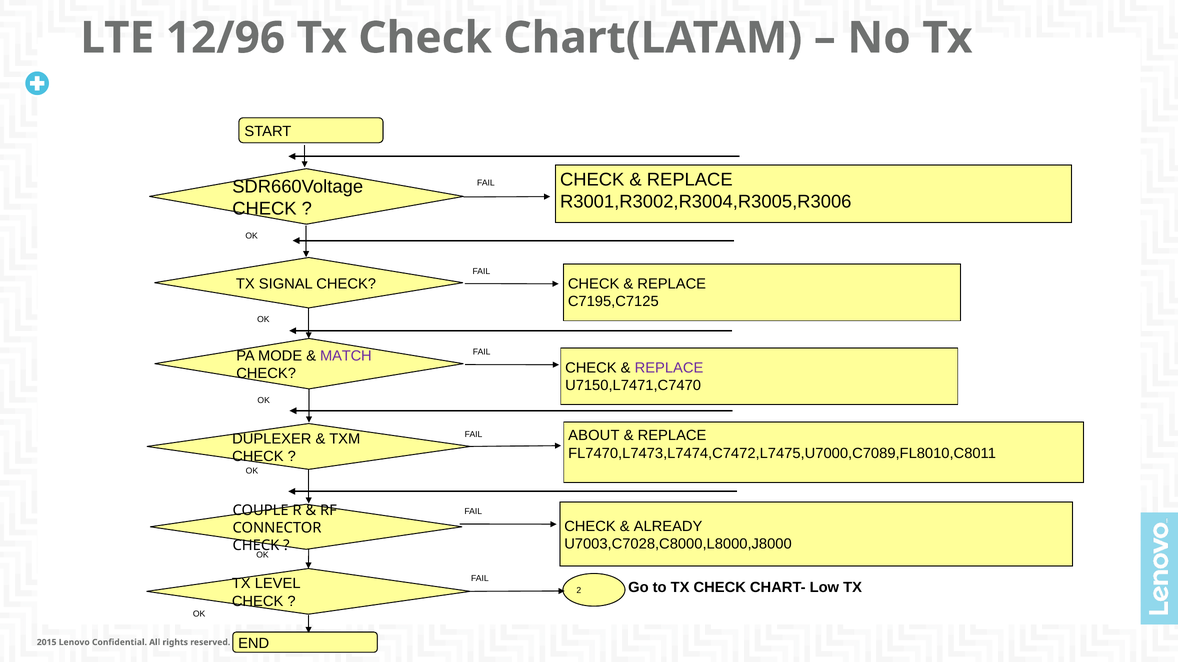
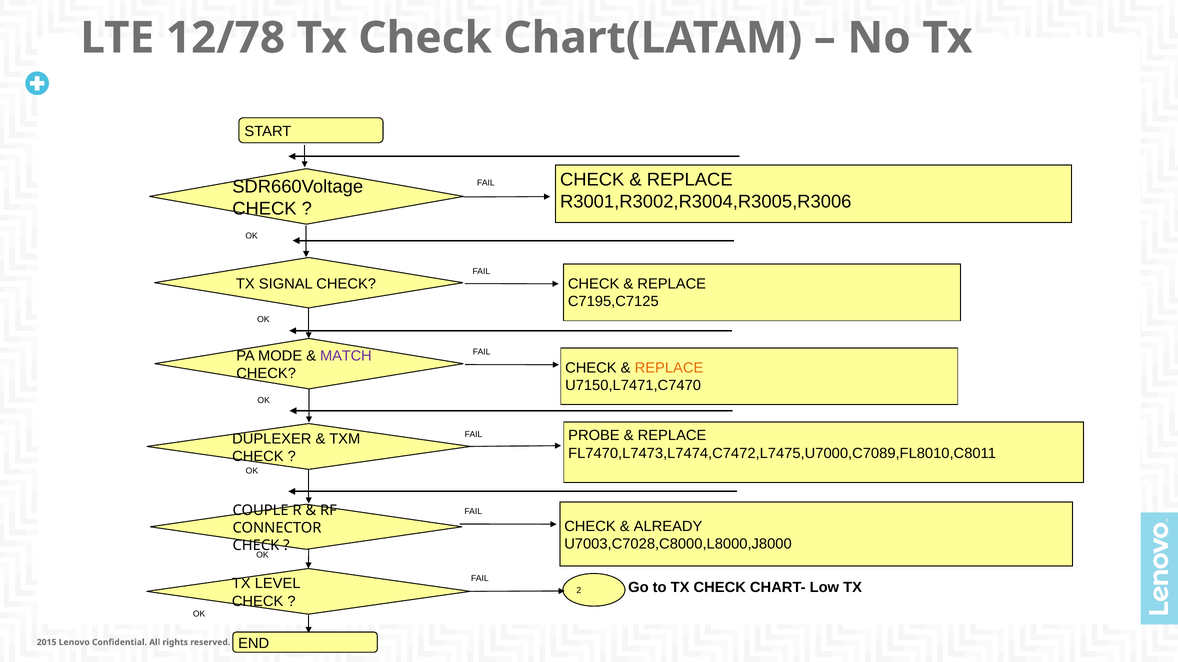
12/96: 12/96 -> 12/78 (225, 38)
REPLACE colour: purple -> orange (669, 368)
ABOUT: ABOUT -> PROBE (594, 436)
